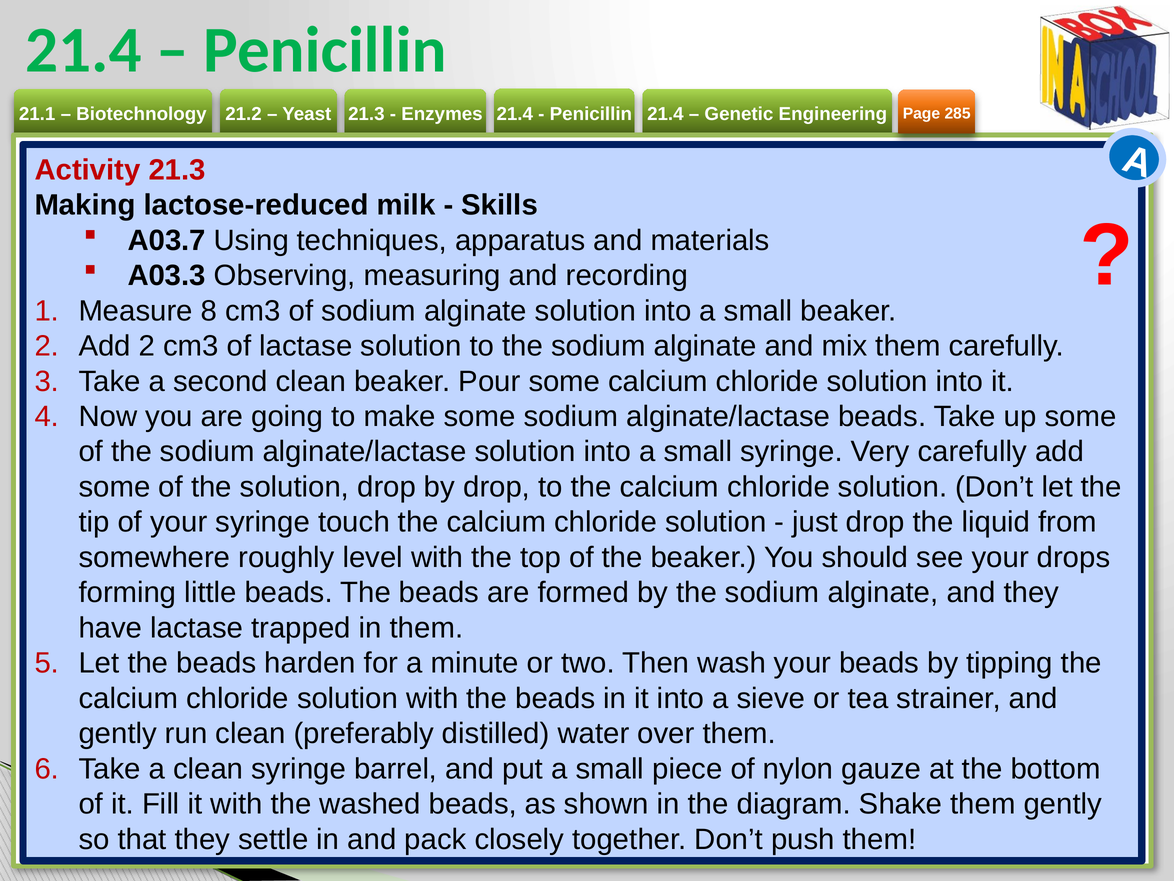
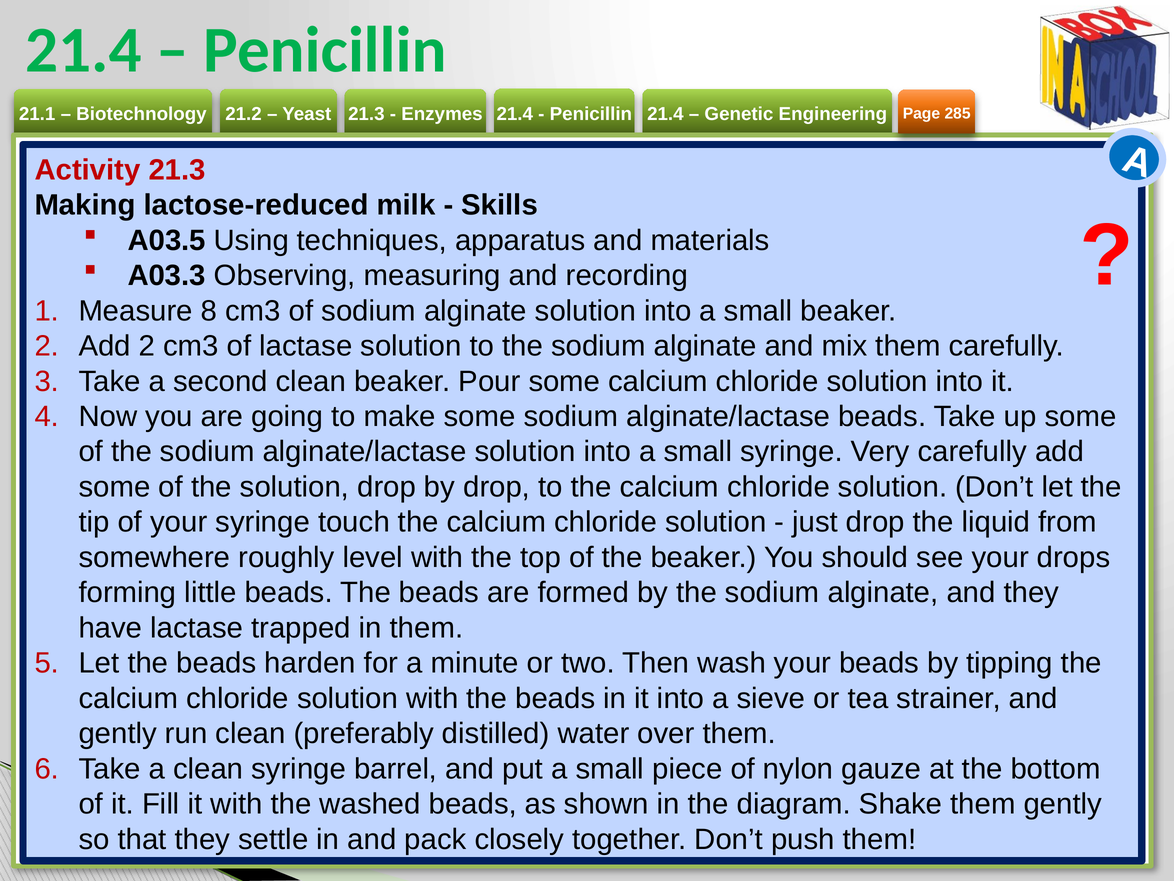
A03.7: A03.7 -> A03.5 (167, 240)
